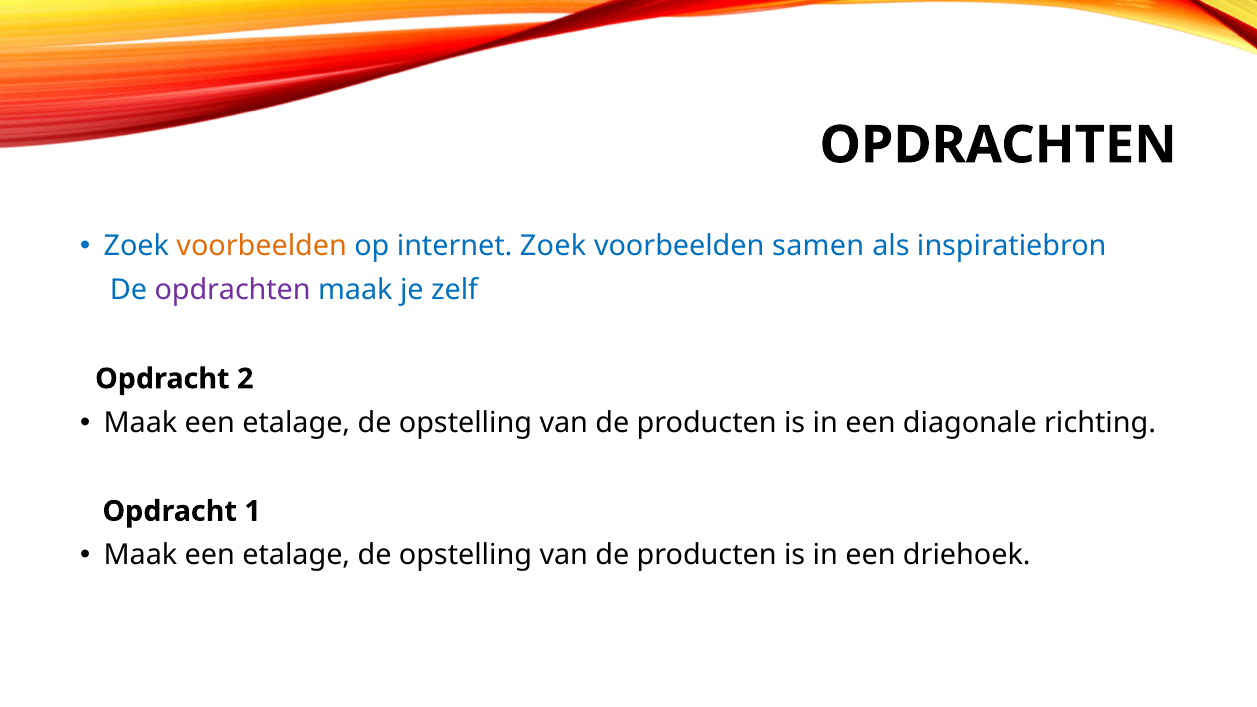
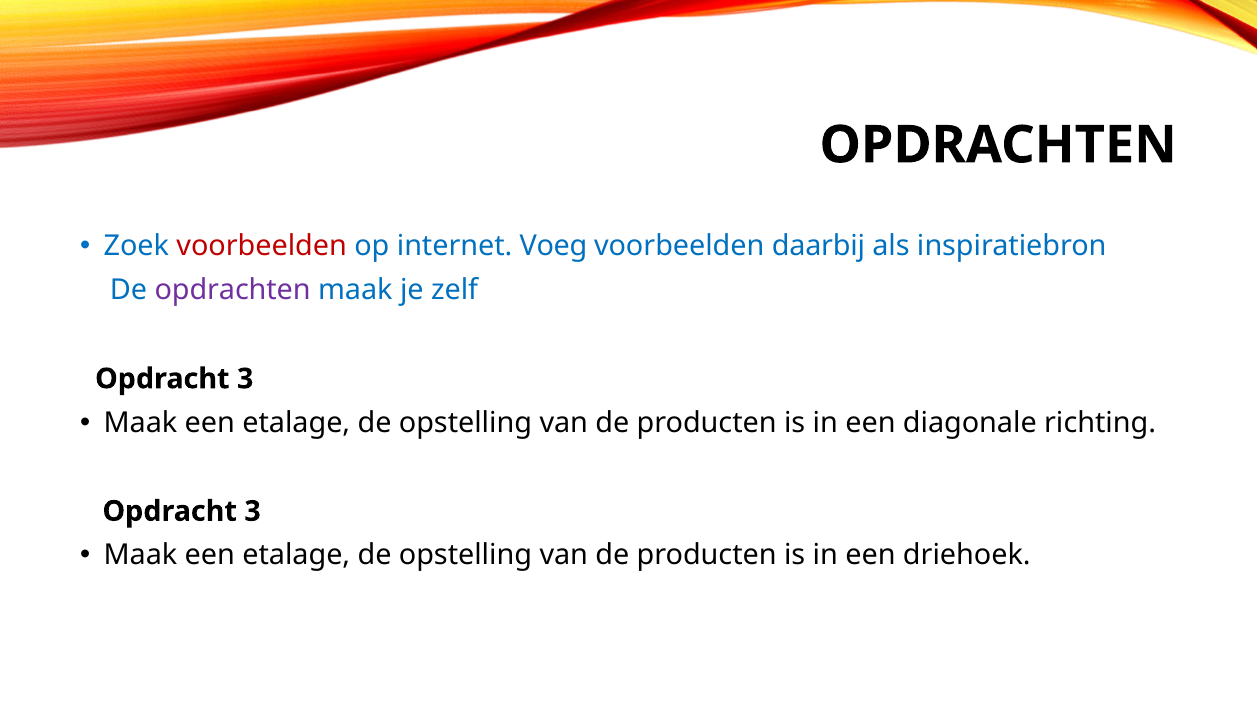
voorbeelden colour: orange -> red (262, 246)
internet Zoek: Zoek -> Voeg (553, 246)
samen: samen -> daarbij (818, 246)
2: 2 -> 3 (245, 379)
1: 1 -> 3 (253, 511)
